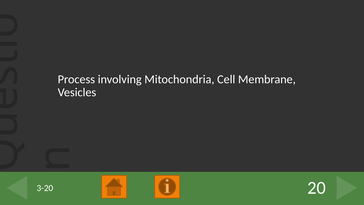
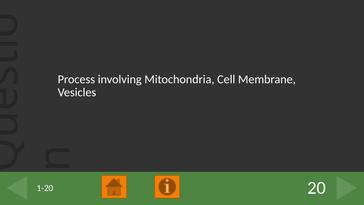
3-20: 3-20 -> 1-20 (45, 188)
